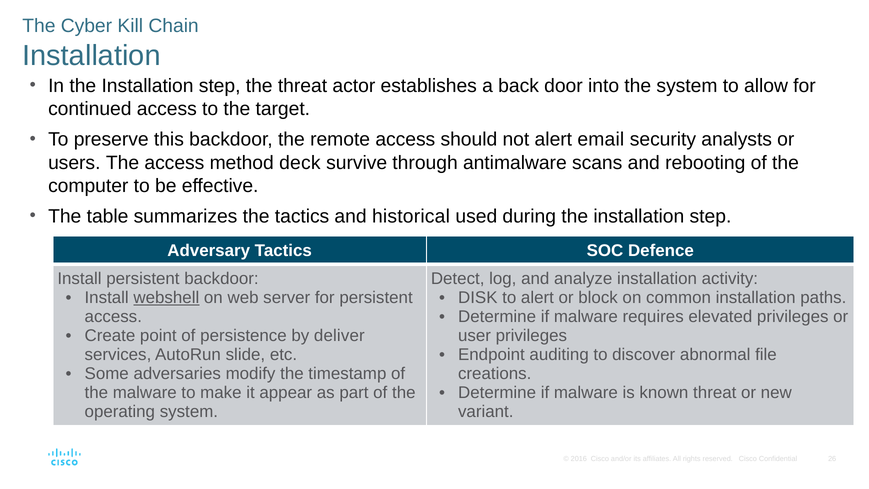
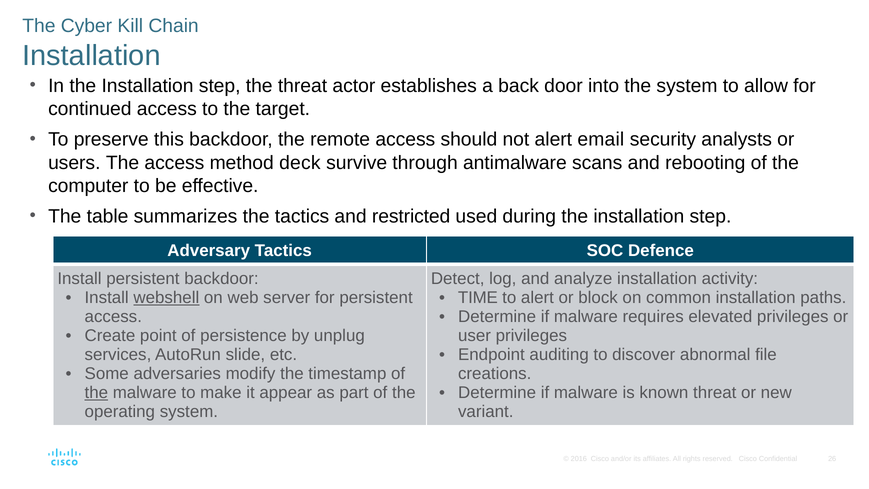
historical: historical -> restricted (411, 216)
DISK: DISK -> TIME (478, 297)
deliver: deliver -> unplug (339, 335)
the underline: none -> present (96, 392)
